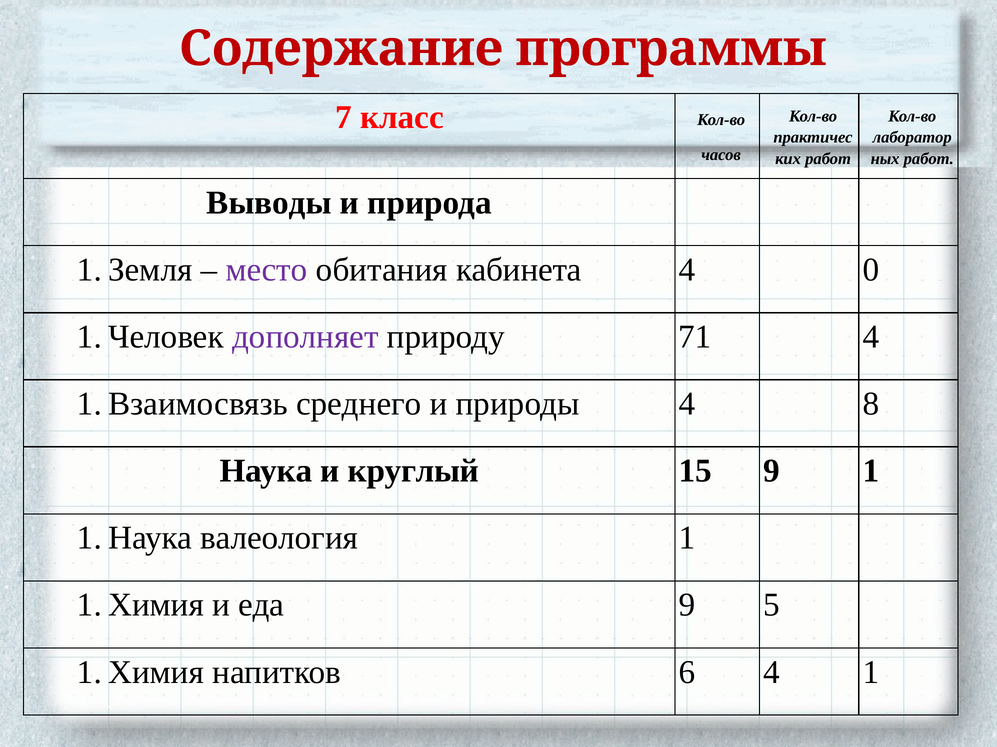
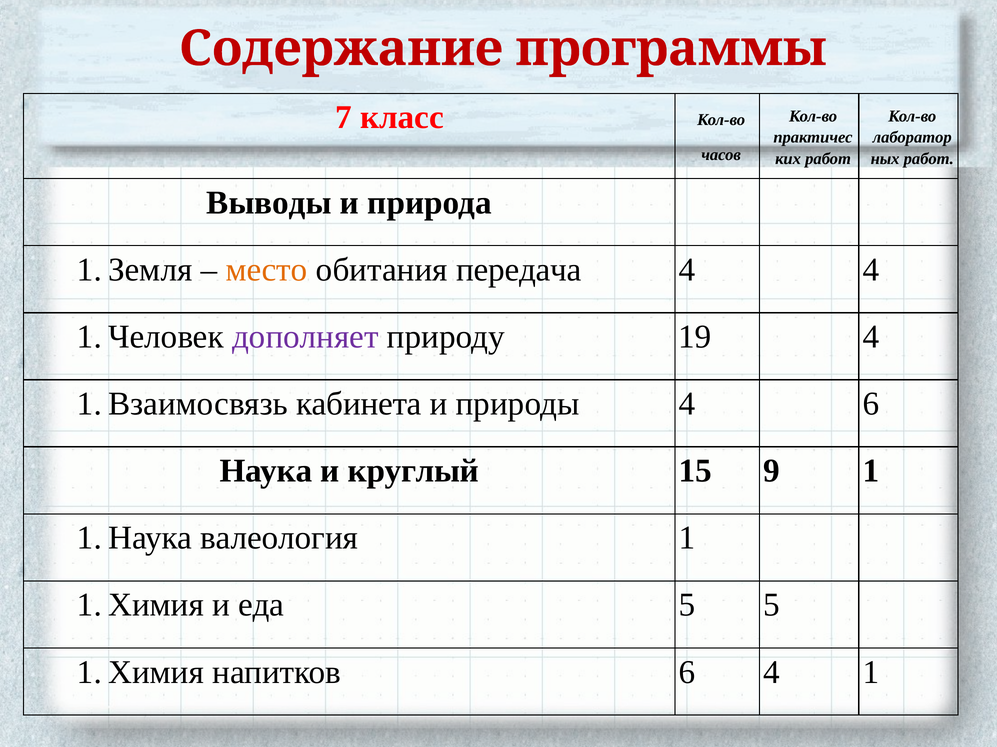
место colour: purple -> orange (267, 270)
кабинета: кабинета -> передача (519, 270)
4 0: 0 -> 4 (871, 270)
71: 71 -> 19 (695, 337)
среднего: среднего -> кабинета (359, 404)
4 8: 8 -> 6 (871, 404)
еда 9: 9 -> 5 (687, 606)
